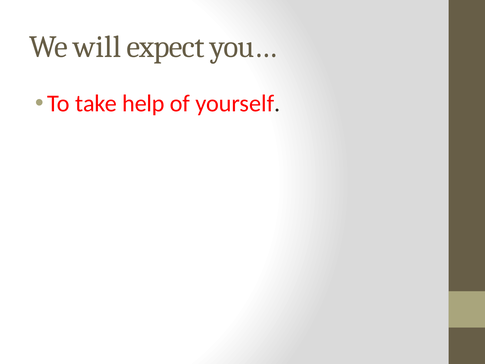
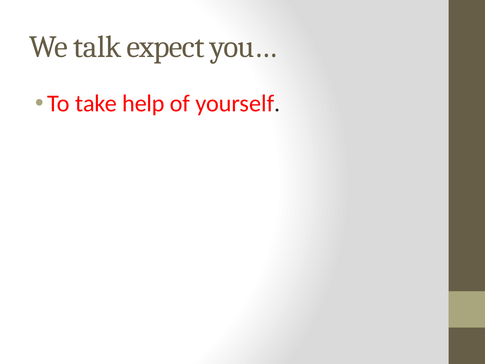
will: will -> talk (97, 47)
